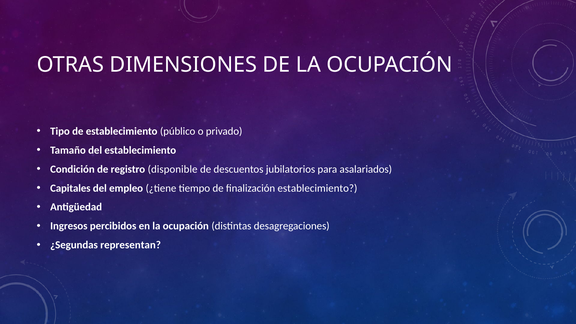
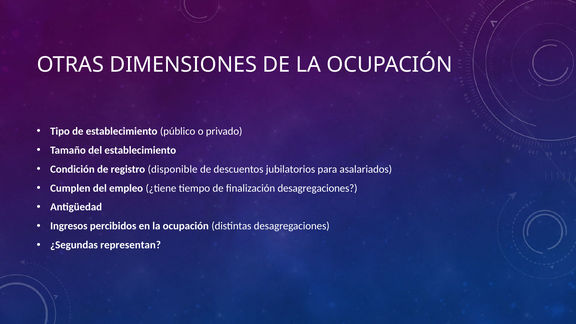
Capitales: Capitales -> Cumplen (70, 188)
finalización establecimiento: establecimiento -> desagregaciones (317, 188)
